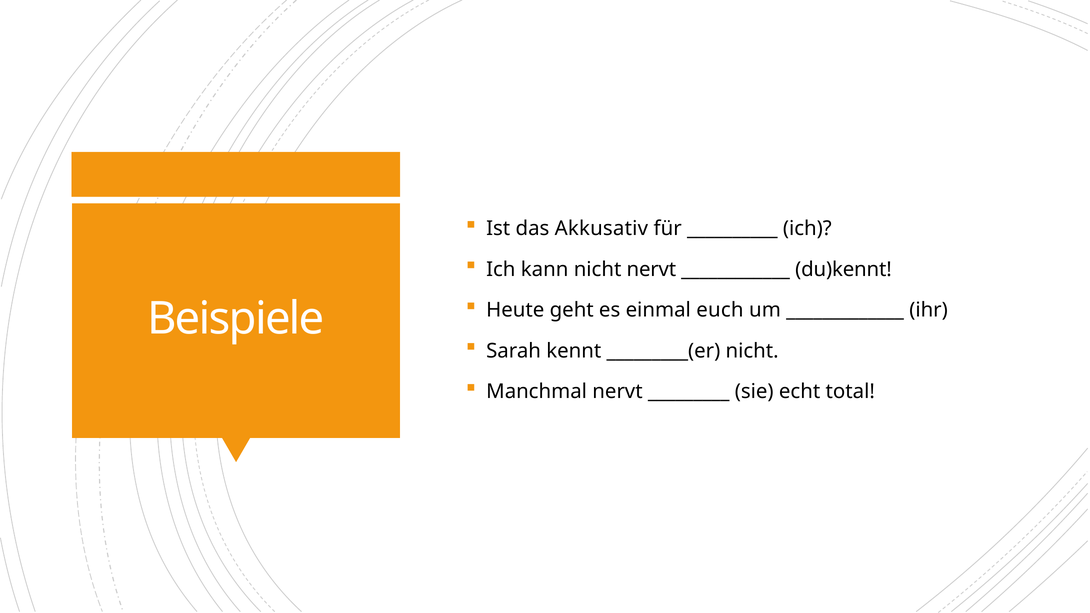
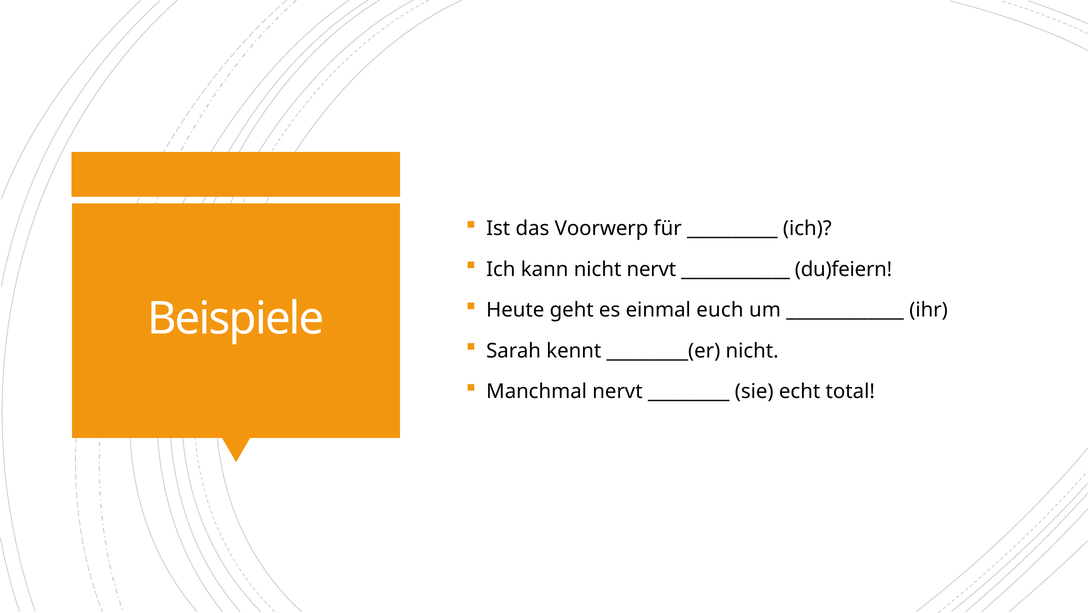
Akkusativ: Akkusativ -> Voorwerp (602, 229)
du)kennt: du)kennt -> du)feiern (843, 269)
